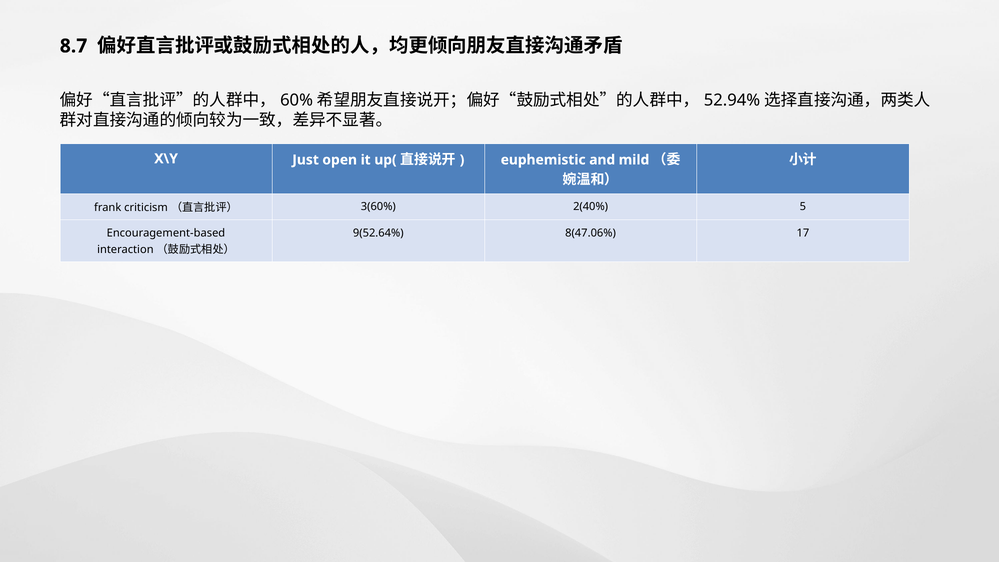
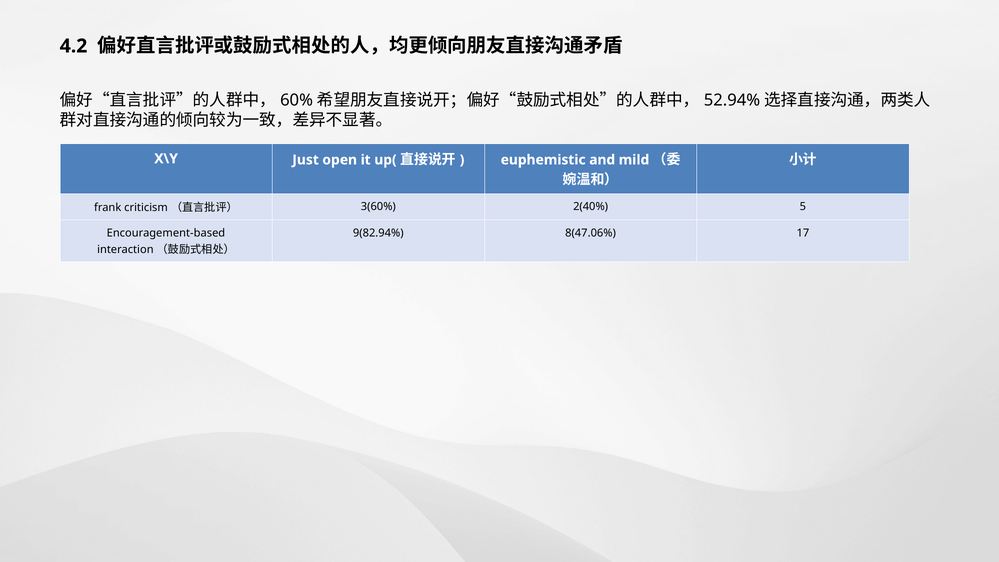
8.7: 8.7 -> 4.2 (74, 46)
9(52.64%: 9(52.64% -> 9(82.94% (378, 233)
